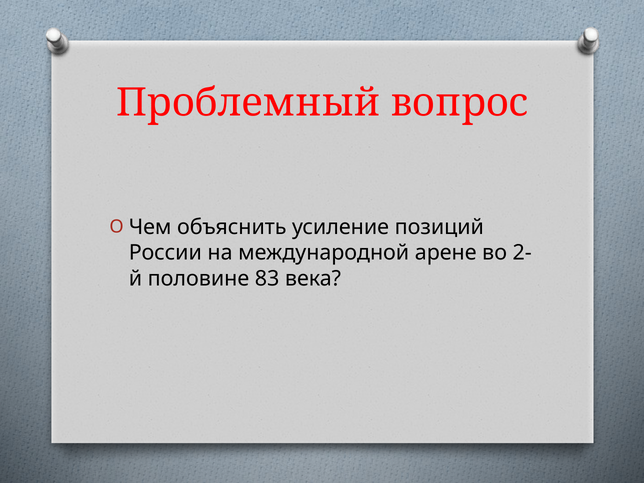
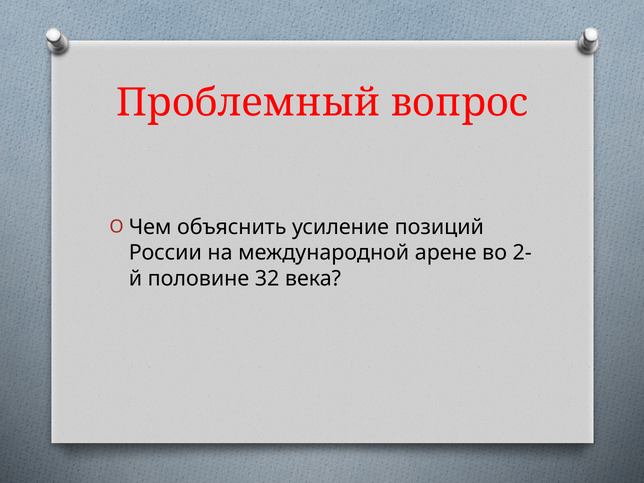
83: 83 -> 32 (267, 278)
